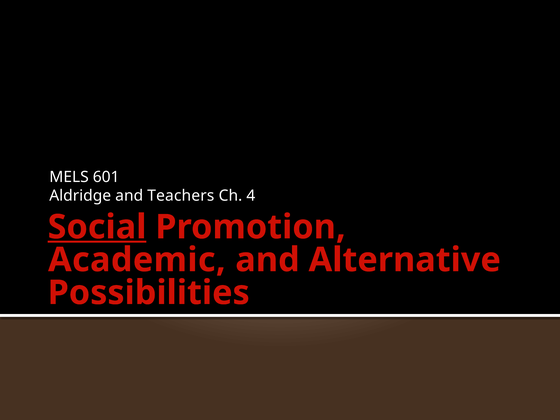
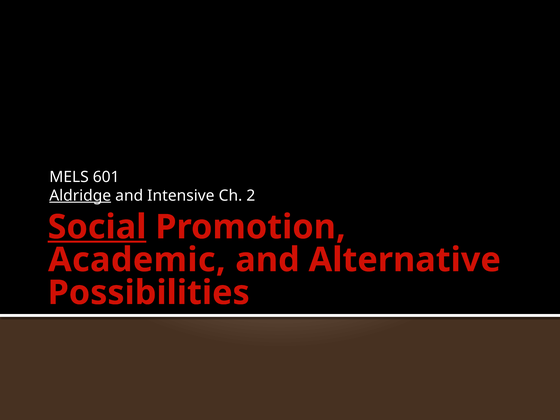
Aldridge underline: none -> present (80, 196)
Teachers: Teachers -> Intensive (181, 196)
4: 4 -> 2 (251, 196)
